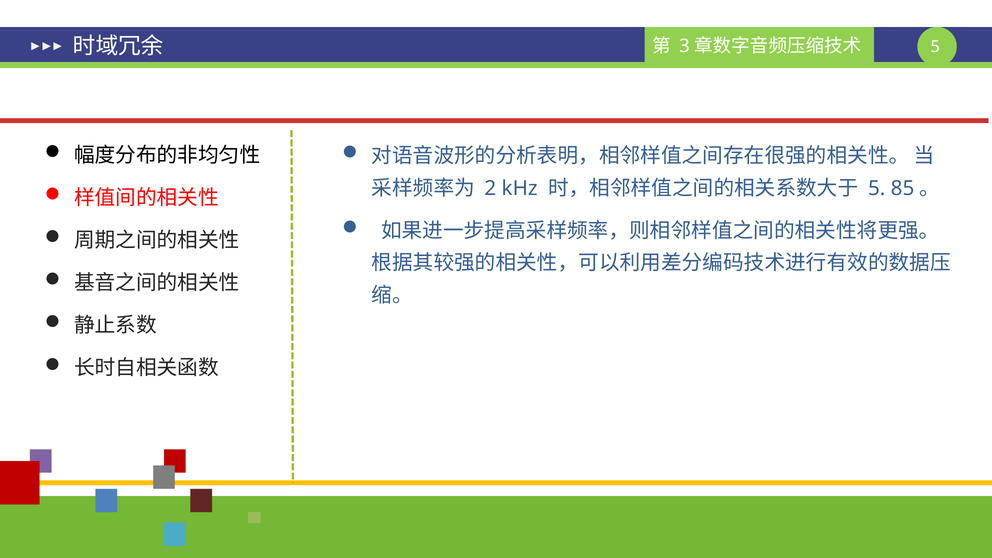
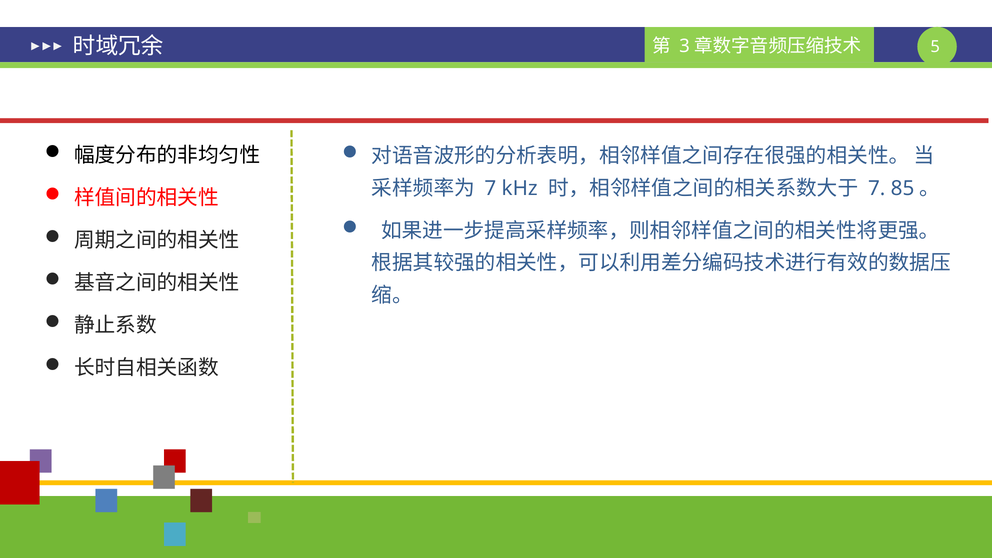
2: 2 -> 7 (490, 188)
5: 5 -> 7 (877, 188)
